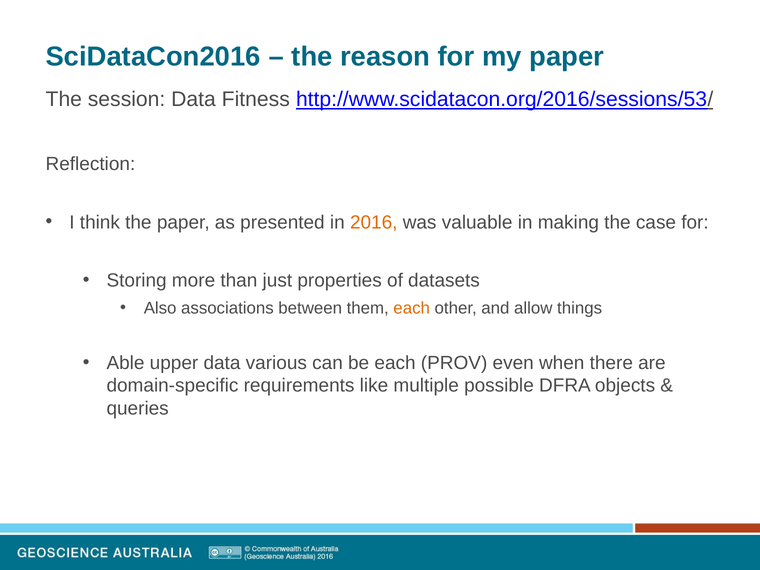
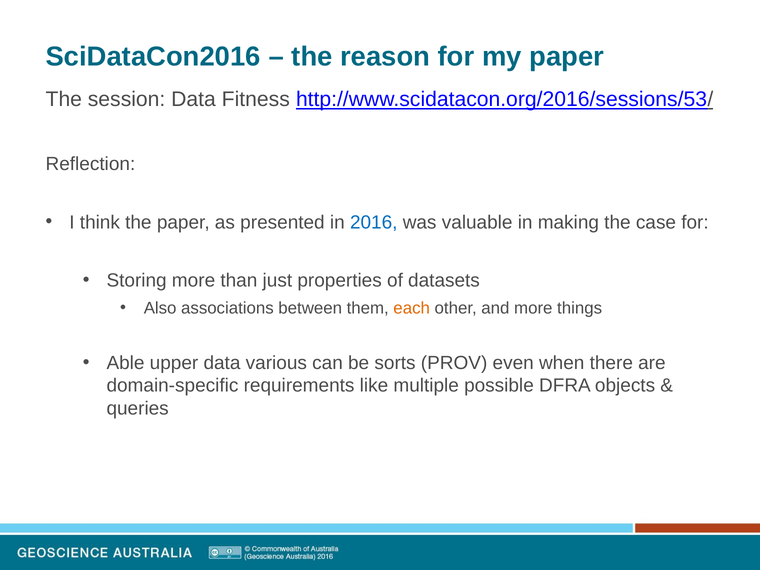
2016 colour: orange -> blue (374, 222)
and allow: allow -> more (533, 308)
be each: each -> sorts (395, 363)
